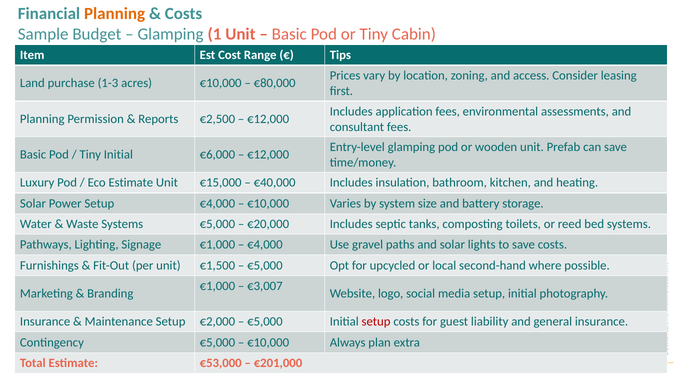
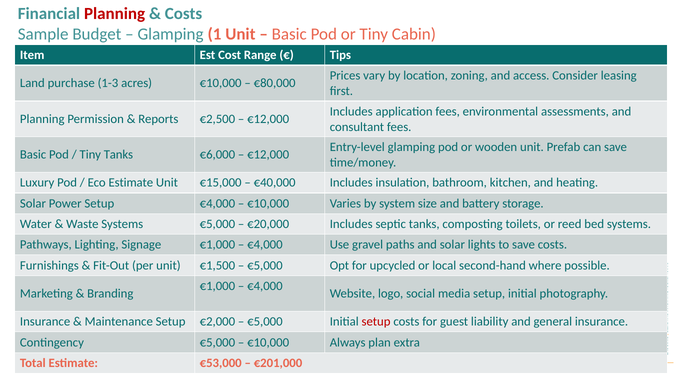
Planning colour: orange -> red (115, 14)
Tiny Initial: Initial -> Tanks (118, 155)
€3,007: €3,007 -> €4,000 (265, 286)
